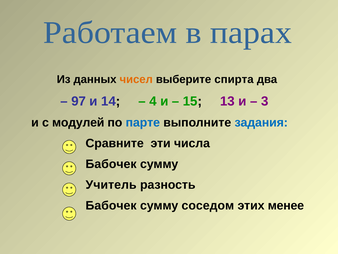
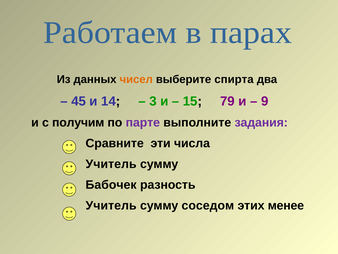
97: 97 -> 45 (79, 101)
4: 4 -> 3 (153, 101)
13: 13 -> 79 (228, 101)
3: 3 -> 9 (265, 101)
модулей: модулей -> получим (78, 122)
парте colour: blue -> purple (143, 122)
задания colour: blue -> purple (261, 122)
Бабочек: Бабочек -> Учитель (111, 164)
Учитель: Учитель -> Бабочек (111, 185)
Бабочек: Бабочек -> Учитель (111, 205)
